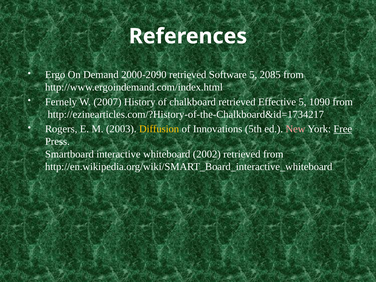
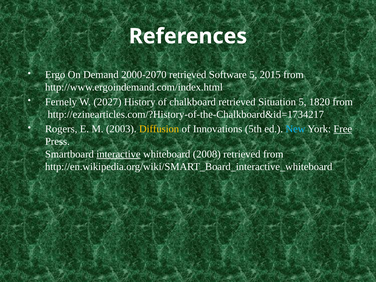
2000-2090: 2000-2090 -> 2000-2070 (144, 75)
2085: 2085 -> 2015 (270, 75)
2007: 2007 -> 2027 (108, 102)
Effective: Effective -> Situation (277, 102)
1090: 1090 -> 1820 (319, 102)
New colour: pink -> light blue (295, 129)
interactive underline: none -> present (118, 154)
2002: 2002 -> 2008 (207, 154)
